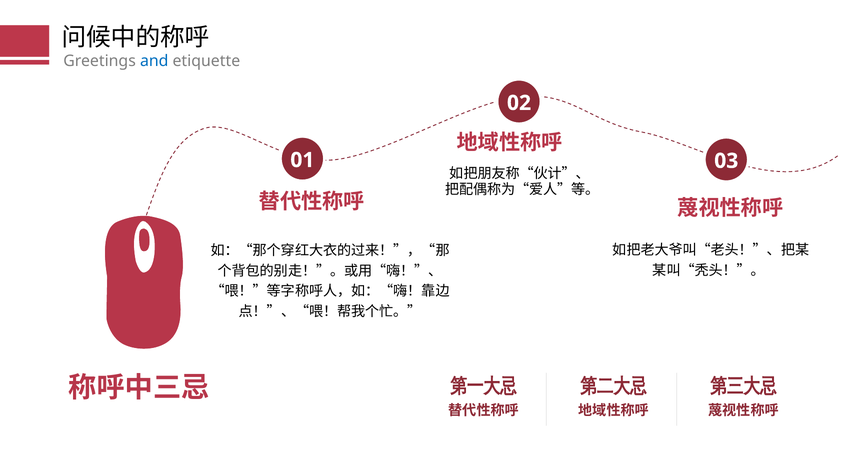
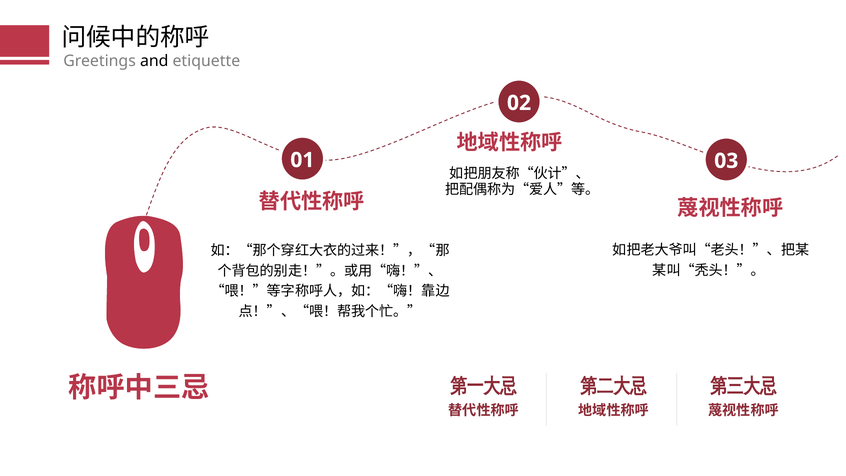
and colour: blue -> black (154, 61)
